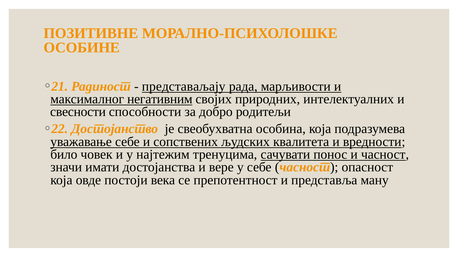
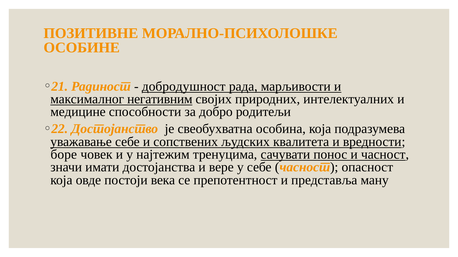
представаљају: представаљају -> добродушност (184, 87)
свесности: свесности -> медицине (78, 112)
било: било -> боре (64, 155)
